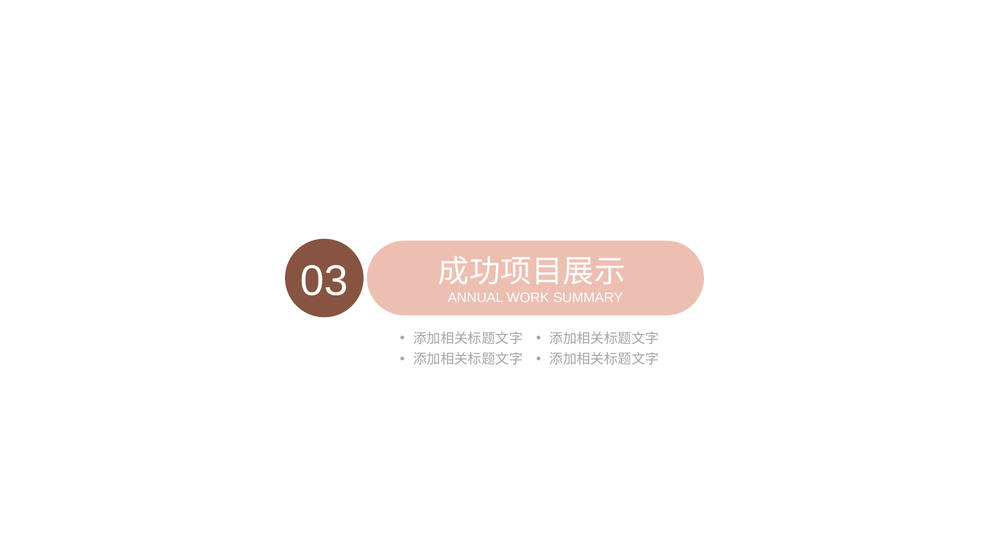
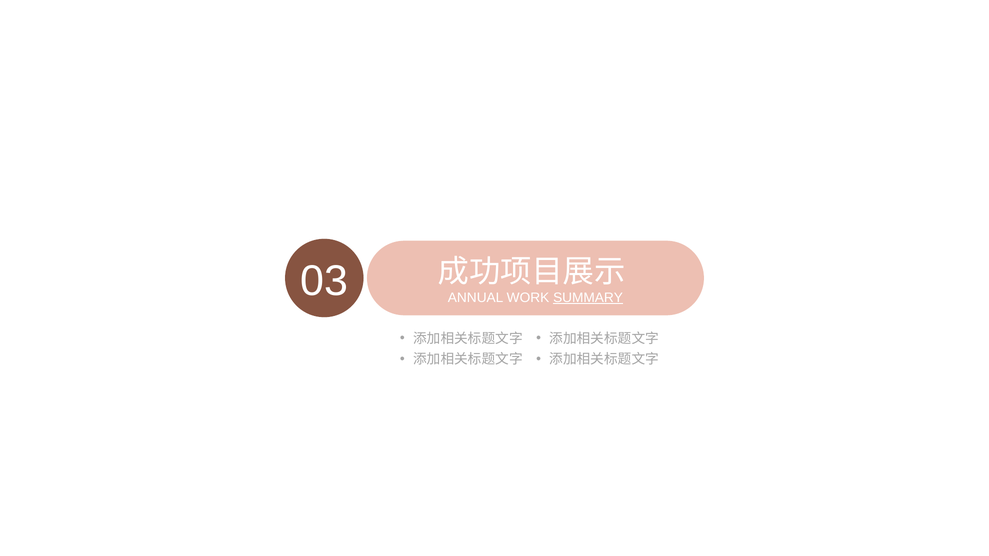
SUMMARY underline: none -> present (588, 298)
